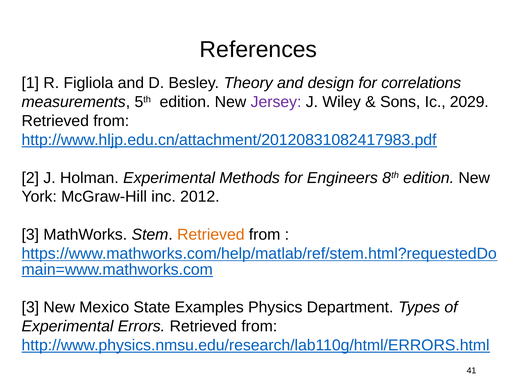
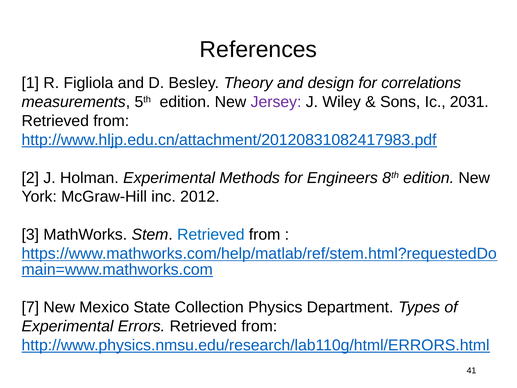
2029: 2029 -> 2031 (469, 102)
Retrieved colour: orange -> blue (211, 235)
3: 3 -> 7 (30, 307)
Examples: Examples -> Collection (209, 307)
